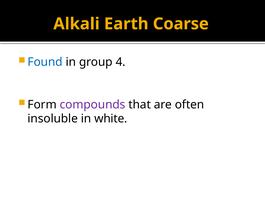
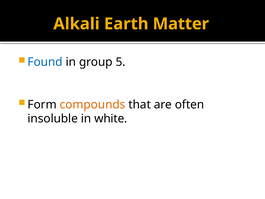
Coarse: Coarse -> Matter (181, 24)
4: 4 -> 5 (121, 62)
compounds colour: purple -> orange (93, 104)
